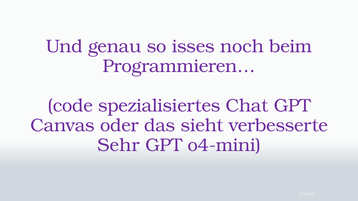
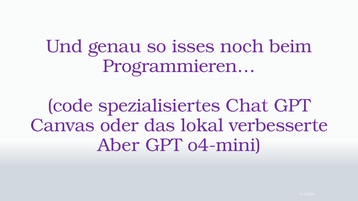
sieht: sieht -> lokal (202, 126)
Sehr: Sehr -> Aber (118, 145)
